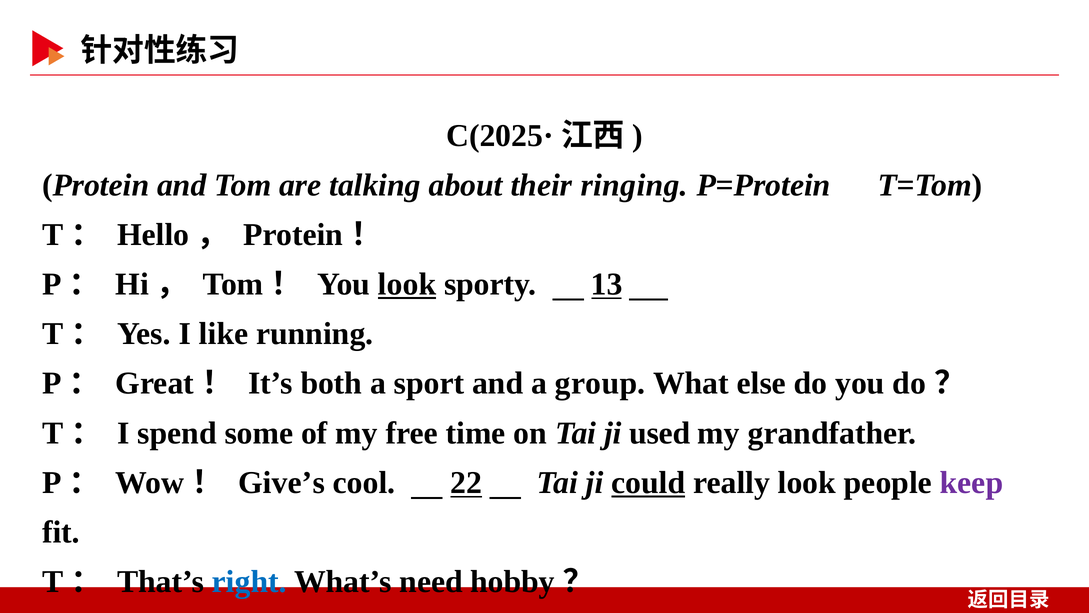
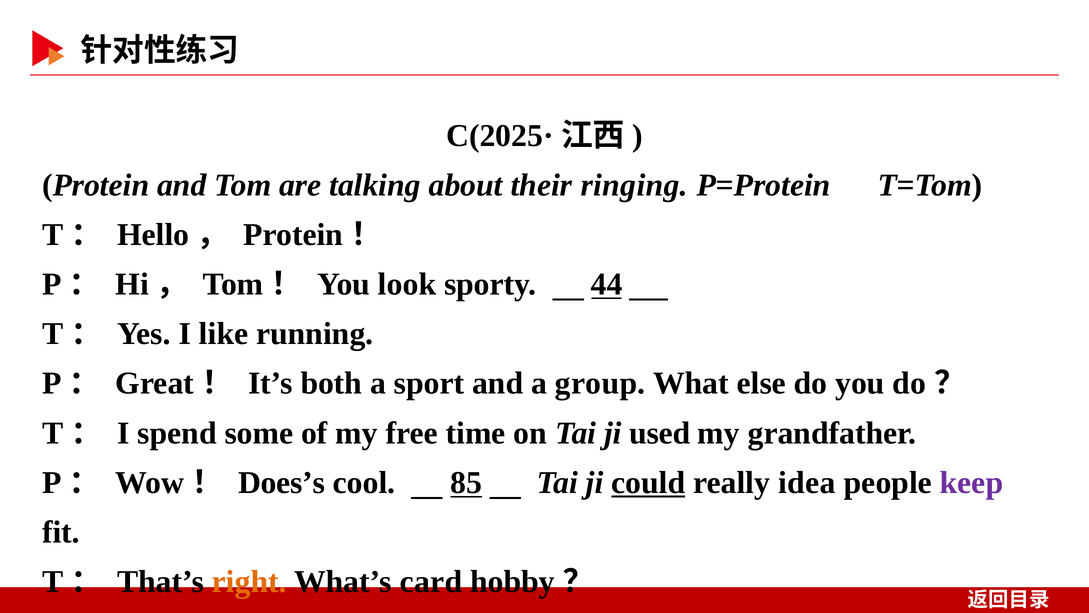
look underline: present -> none (407, 284)
13: 13 -> 44 (607, 284)
Give’s: Give’s -> Does’s (282, 482)
22: 22 -> 85 (466, 482)
really look: look -> idea (807, 482)
right colour: blue -> orange (249, 581)
need: need -> card (431, 581)
